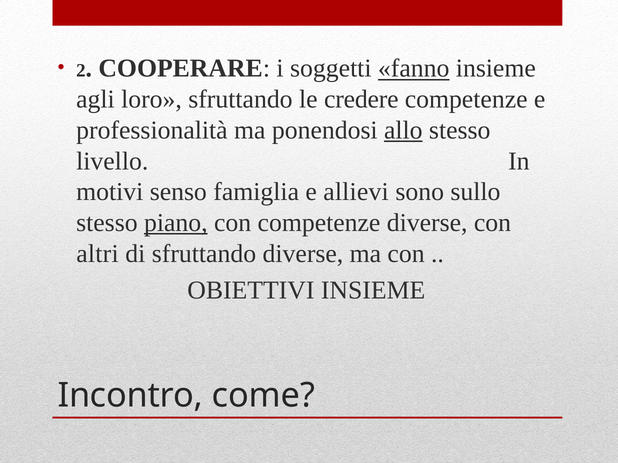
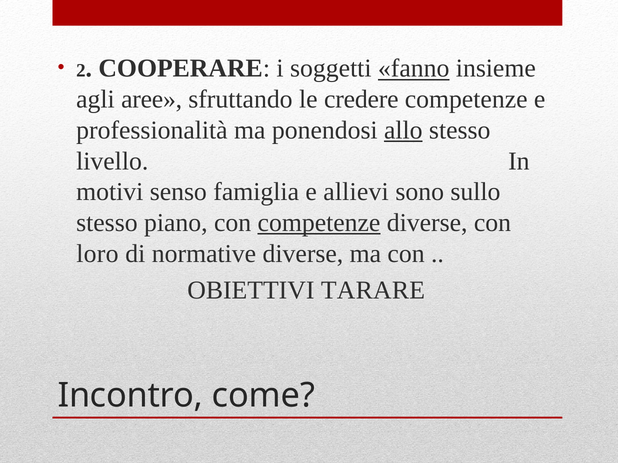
loro: loro -> aree (152, 99)
piano underline: present -> none (176, 223)
competenze underline: none -> present (319, 223)
altri: altri -> loro (97, 254)
di sfruttando: sfruttando -> normative (204, 254)
OBIETTIVI INSIEME: INSIEME -> TARARE (373, 290)
